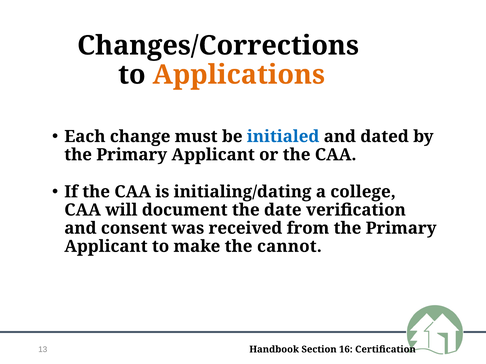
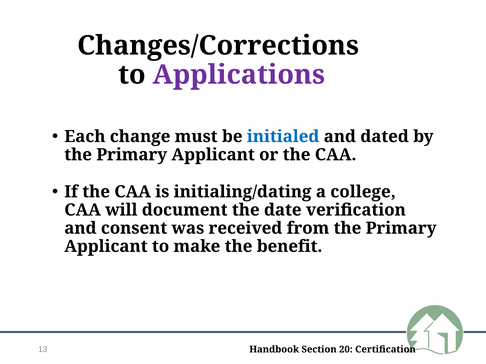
Applications colour: orange -> purple (239, 75)
cannot: cannot -> benefit (290, 247)
16: 16 -> 20 (346, 350)
